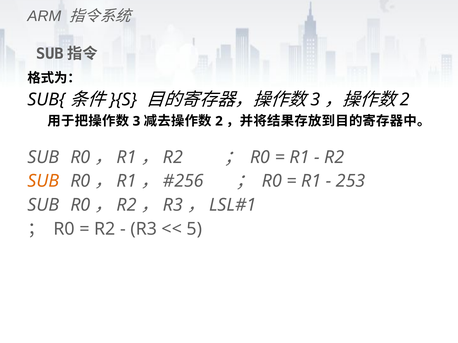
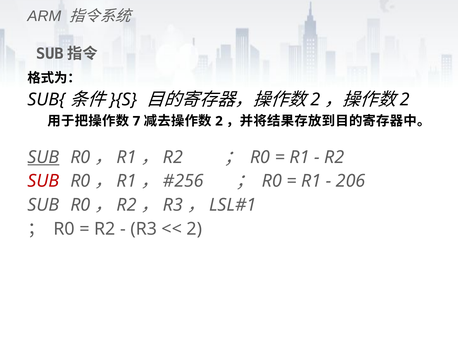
3: 3 -> 2 (315, 100)
3: 3 -> 7 (136, 121)
SUB underline: none -> present (43, 157)
SUB colour: orange -> red (43, 181)
253: 253 -> 206 (351, 181)
5: 5 -> 2 (194, 229)
